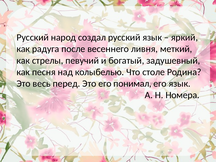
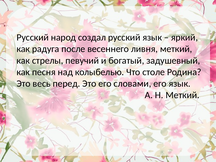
понимал: понимал -> словами (132, 84)
Н Номера: Номера -> Меткий (183, 95)
